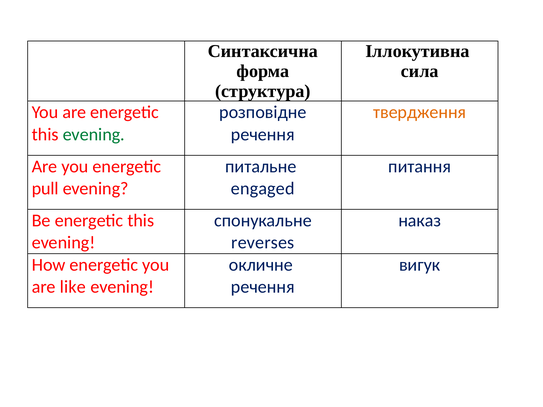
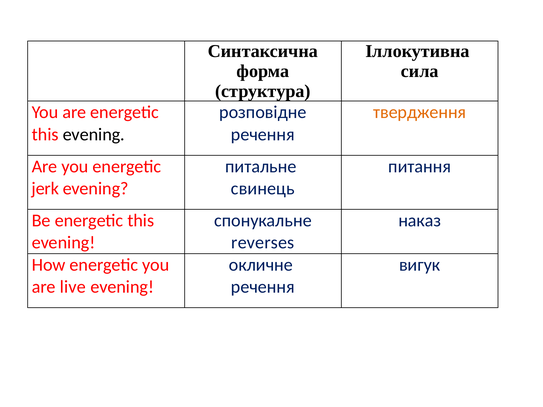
evening colour: green -> black (94, 134)
pull: pull -> jerk (45, 189)
engaged: engaged -> свинець (263, 189)
like: like -> live (73, 287)
